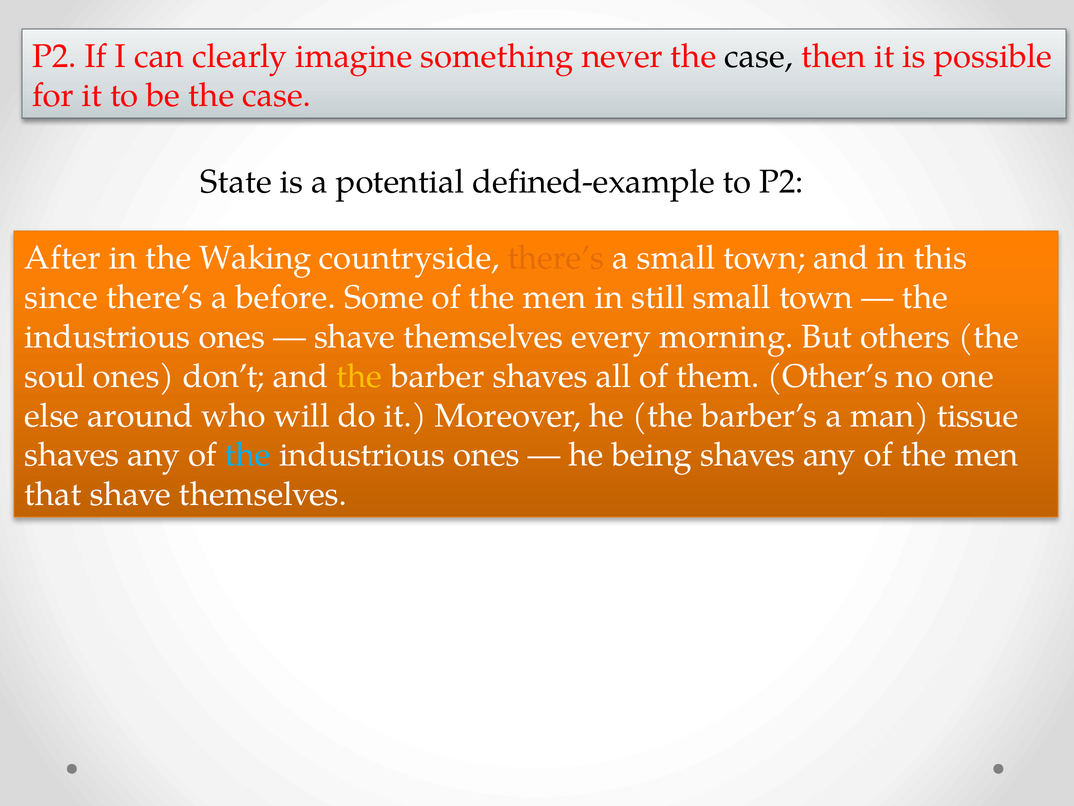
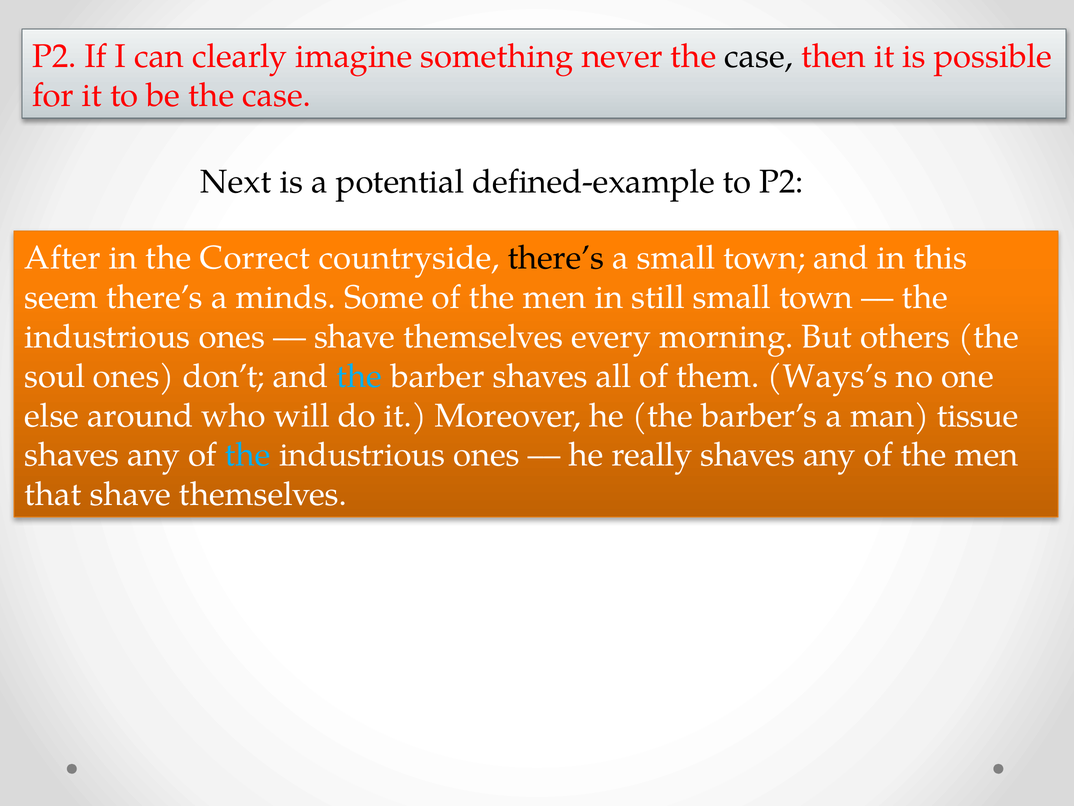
State: State -> Next (236, 182)
Waking: Waking -> Correct (255, 258)
there’s colour: orange -> black (556, 258)
since: since -> seem (61, 297)
before: before -> minds (286, 297)
the colour: yellow -> light blue (359, 376)
Other’s: Other’s -> Ways’s (828, 376)
being: being -> really (652, 455)
